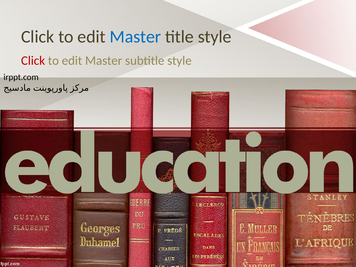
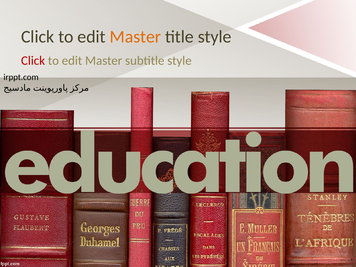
Master colour: blue -> orange (135, 37)
